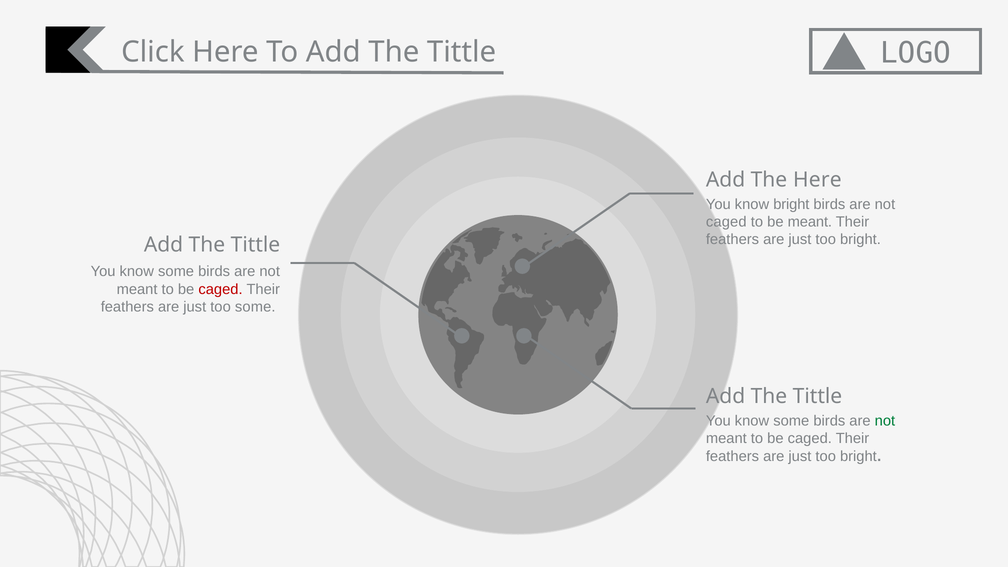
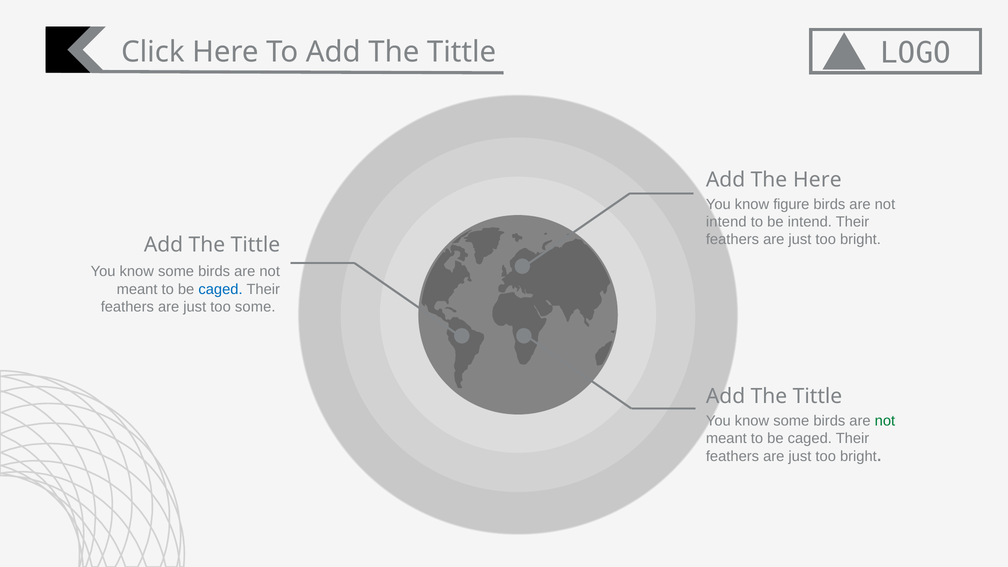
know bright: bright -> figure (791, 204)
caged: caged -> intend (726, 222)
be meant: meant -> intend (810, 222)
caged colour: red -> blue (221, 289)
